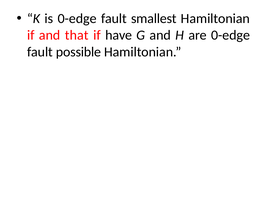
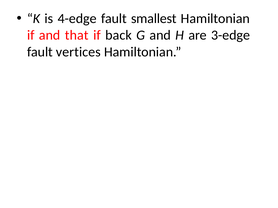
is 0-edge: 0-edge -> 4-edge (77, 19)
have: have -> back (119, 35)
are 0-edge: 0-edge -> 3-edge (231, 35)
possible: possible -> vertices (78, 52)
